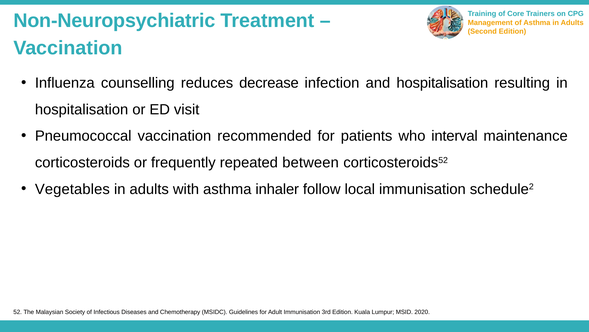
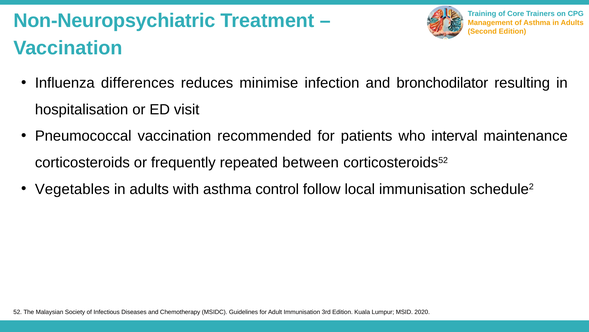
counselling: counselling -> differences (138, 83)
decrease: decrease -> minimise (269, 83)
and hospitalisation: hospitalisation -> bronchodilator (442, 83)
inhaler: inhaler -> control (277, 189)
